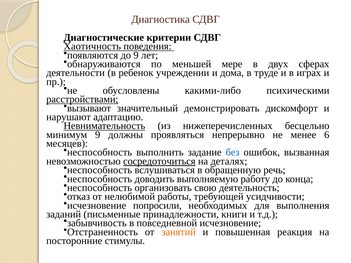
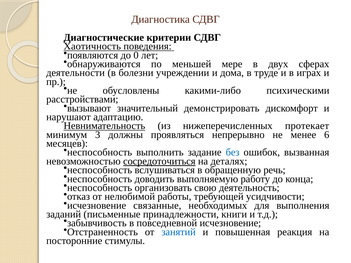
до 9: 9 -> 0 (136, 55)
ребенок: ребенок -> болезни (136, 73)
расстройствами underline: present -> none (82, 99)
бесцельно: бесцельно -> протекает (307, 126)
минимум 9: 9 -> 3 (98, 135)
попросили: попросили -> связанные (157, 206)
занятий colour: orange -> blue (179, 232)
